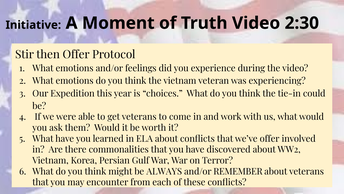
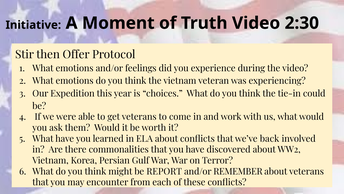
we’ve offer: offer -> back (270, 138)
ALWAYS: ALWAYS -> REPORT (164, 171)
